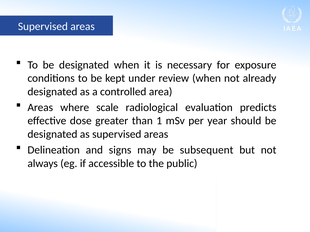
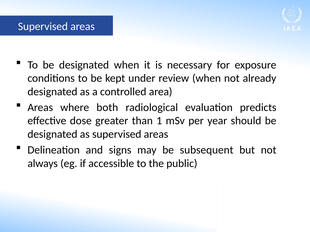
scale: scale -> both (107, 108)
